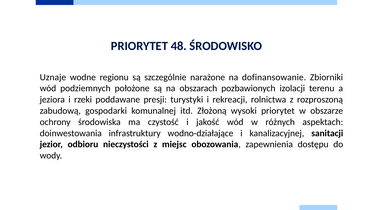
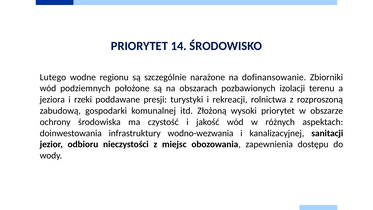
48: 48 -> 14 (179, 46)
Uznaje: Uznaje -> Lutego (53, 77)
wodno-działające: wodno-działające -> wodno-wezwania (201, 133)
